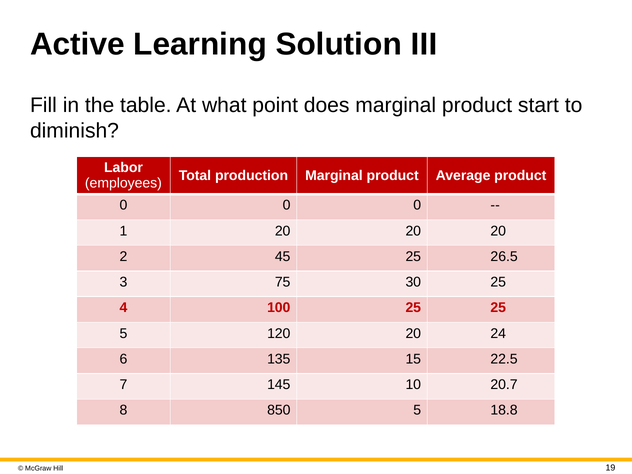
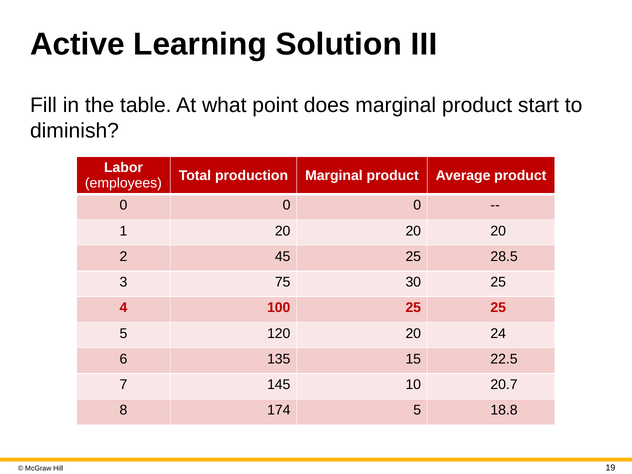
26.5: 26.5 -> 28.5 (504, 257)
850: 850 -> 174 (279, 410)
